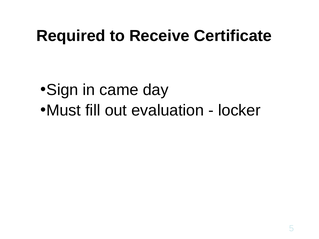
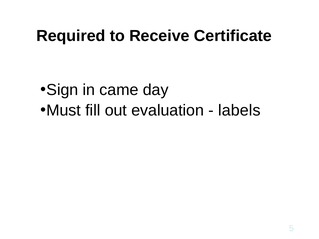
locker: locker -> labels (239, 110)
